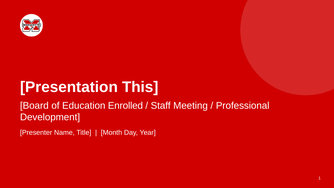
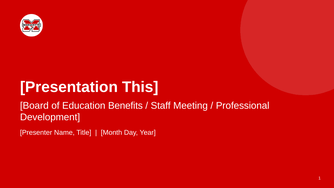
Enrolled: Enrolled -> Benefits (125, 105)
